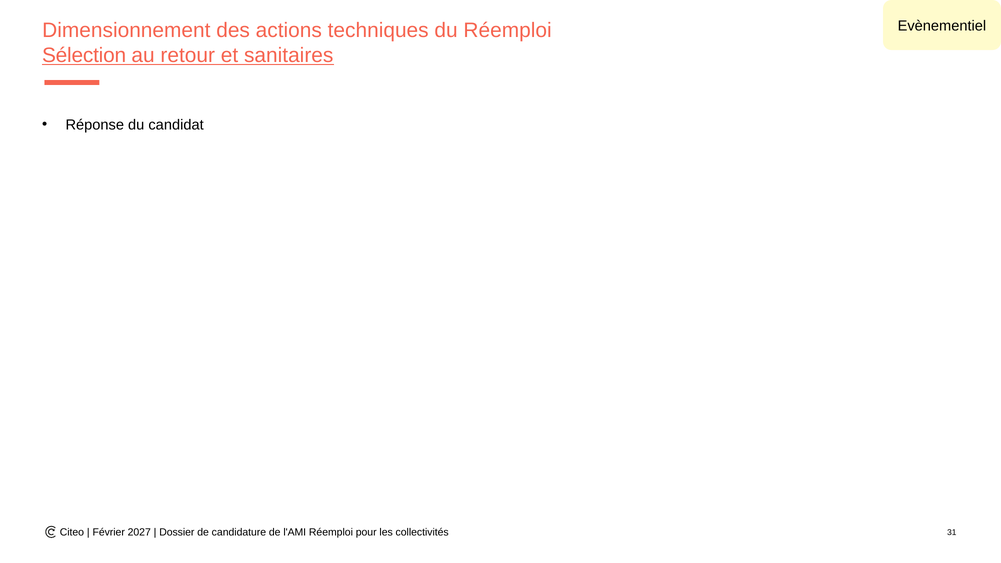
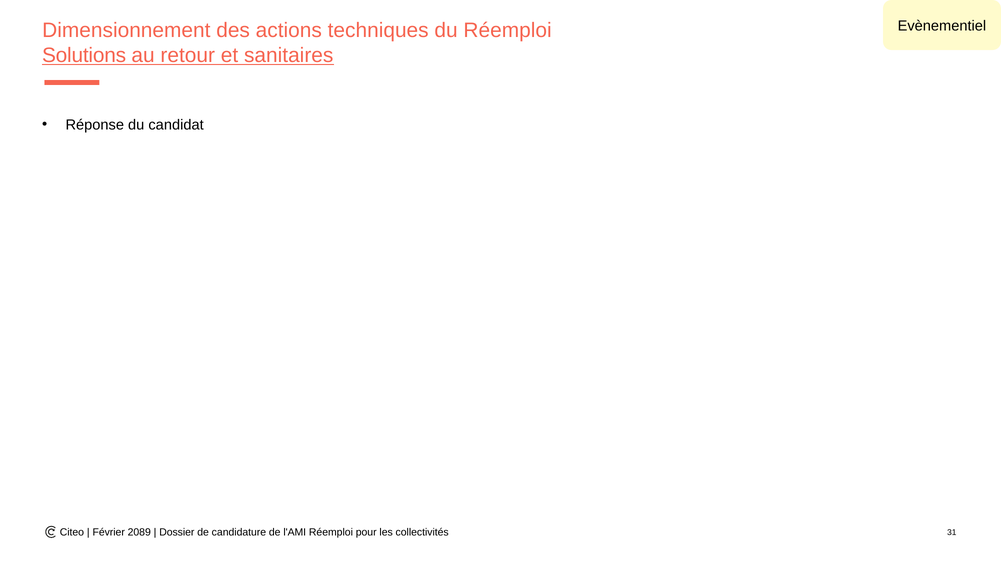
Sélection: Sélection -> Solutions (84, 55)
2027: 2027 -> 2089 (139, 533)
